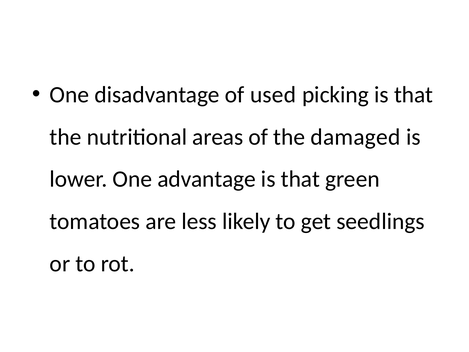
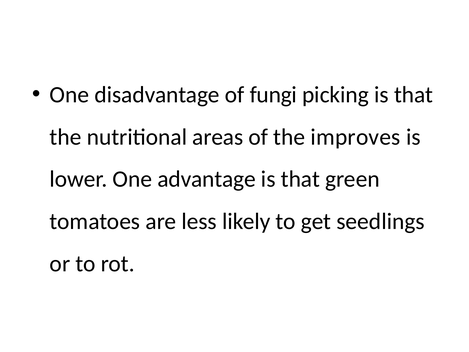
used: used -> fungi (273, 95)
damaged: damaged -> improves (355, 137)
